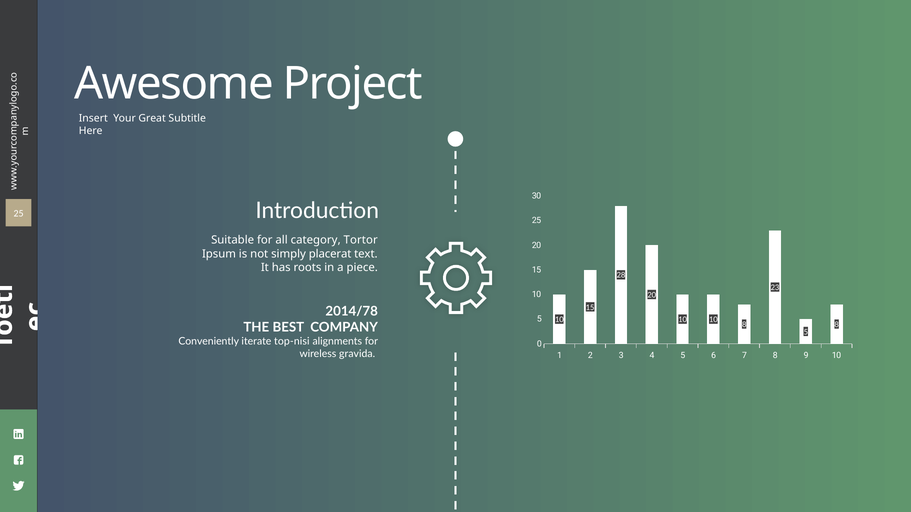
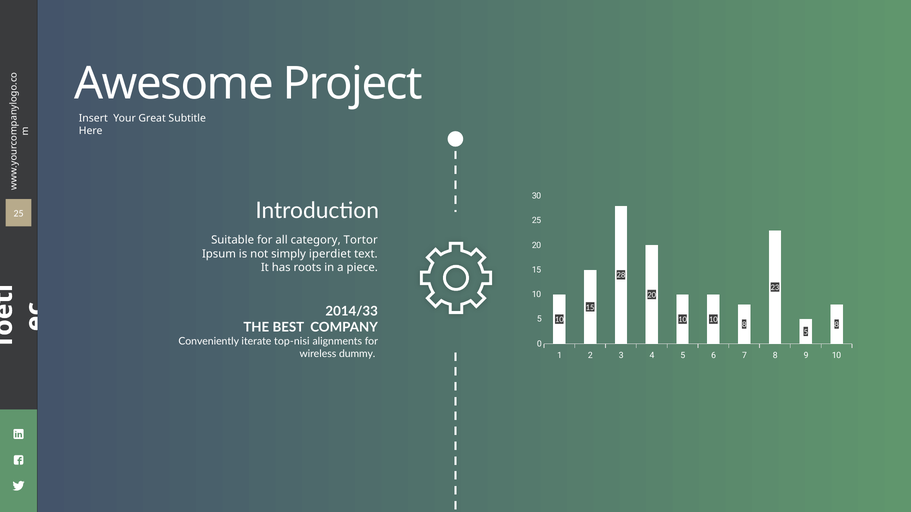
placerat: placerat -> iperdiet (330, 254)
2014/78: 2014/78 -> 2014/33 (352, 312)
gravida: gravida -> dummy (357, 354)
